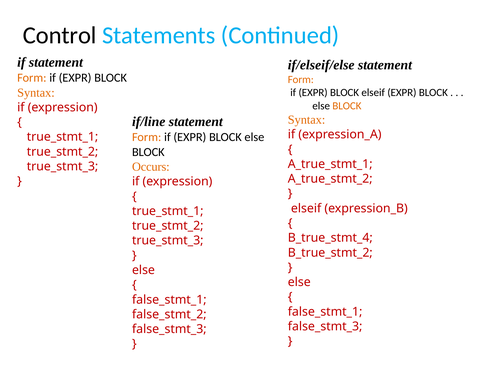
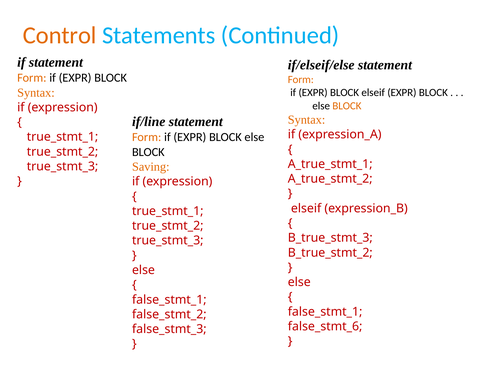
Control colour: black -> orange (60, 35)
Occurs: Occurs -> Saving (151, 167)
B_true_stmt_4: B_true_stmt_4 -> B_true_stmt_3 (330, 238)
false_stmt_3: false_stmt_3 -> false_stmt_6 (325, 326)
